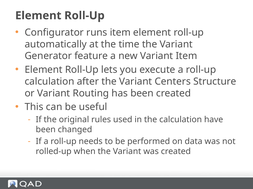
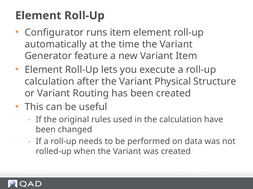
Centers: Centers -> Physical (173, 82)
